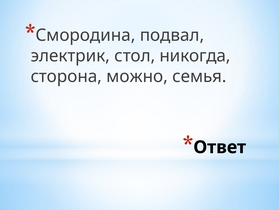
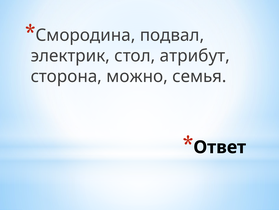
никогда: никогда -> атрибут (195, 56)
